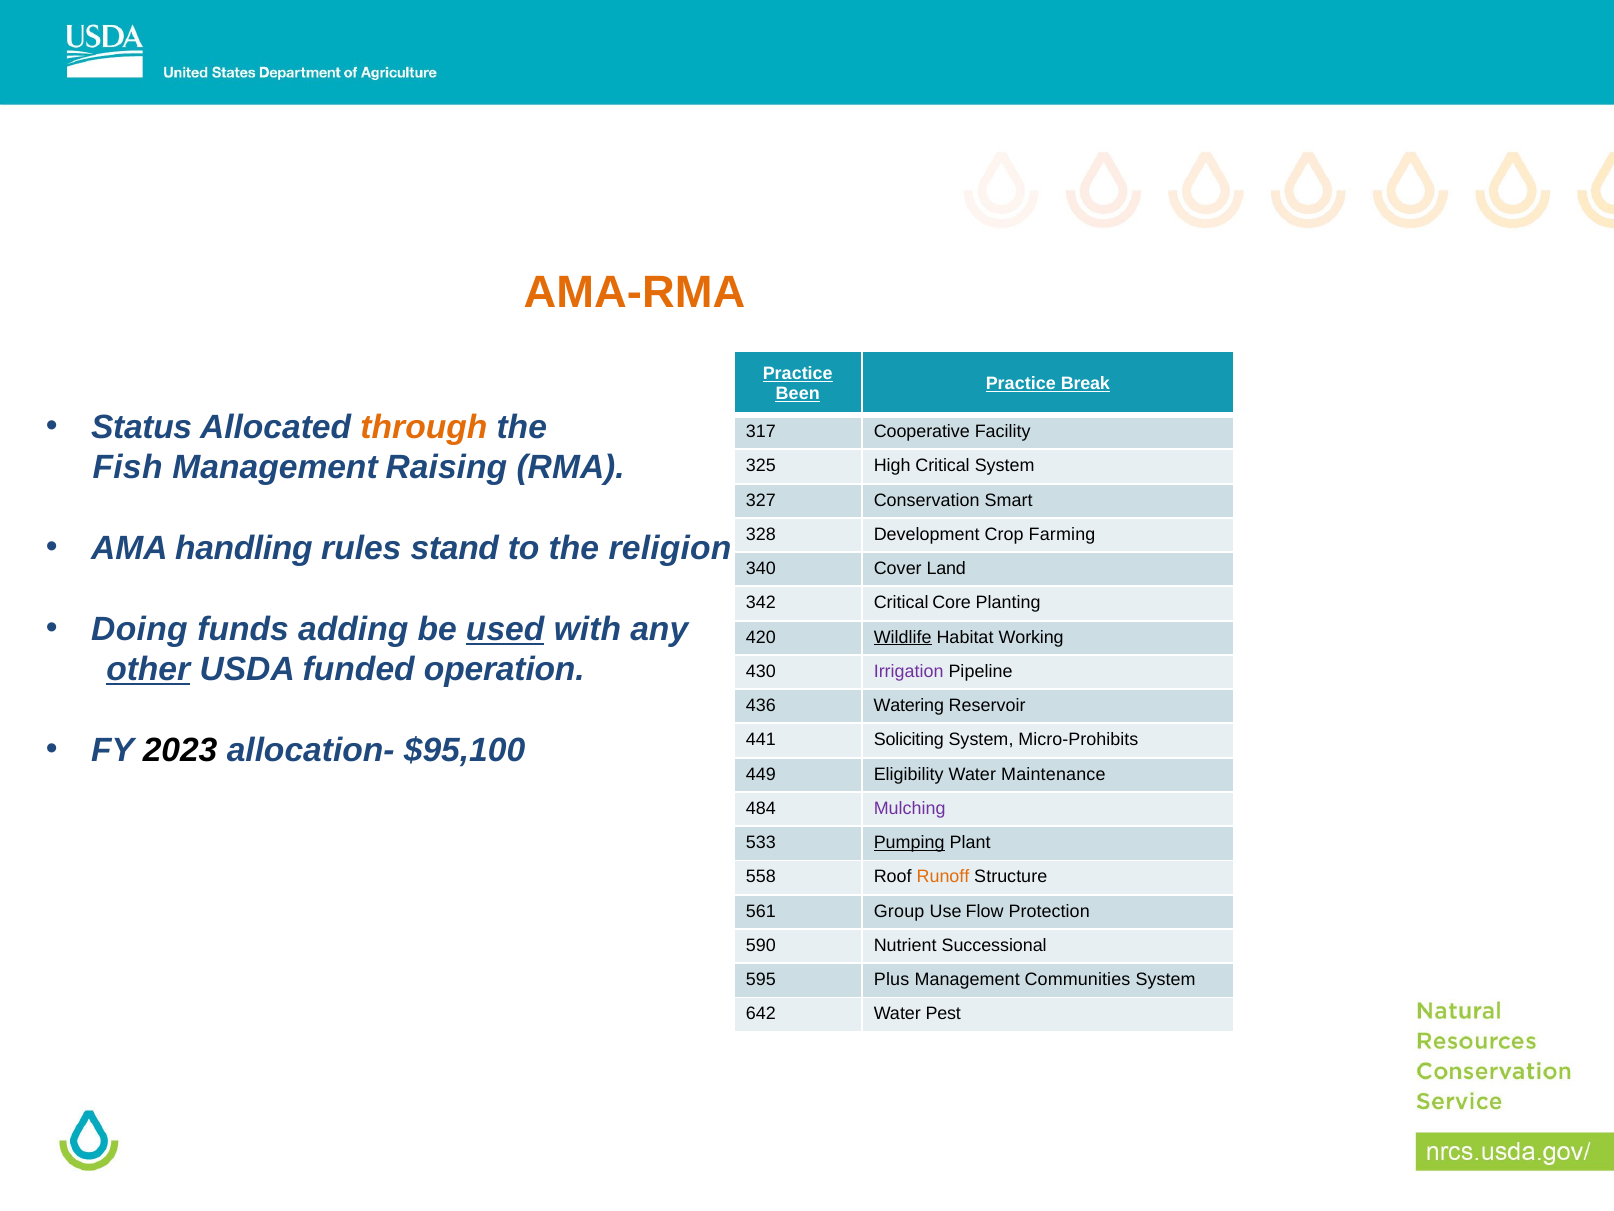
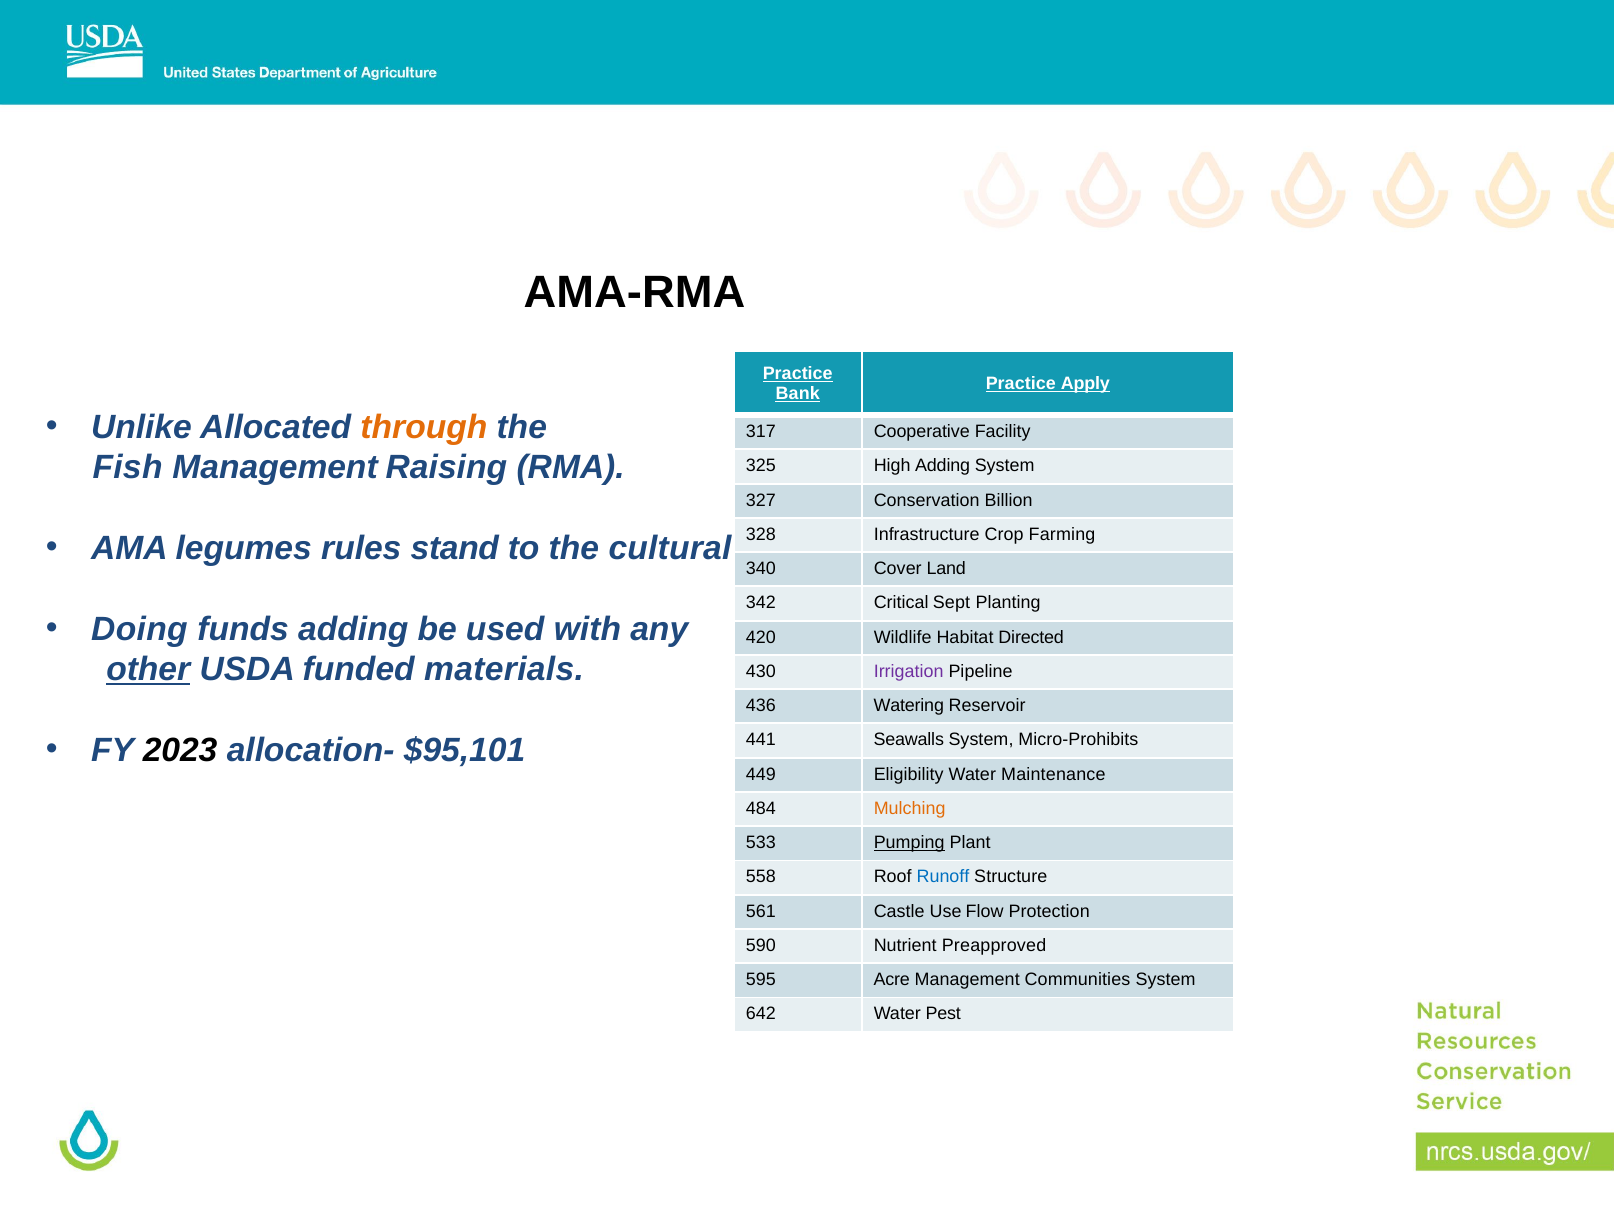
AMA-RMA colour: orange -> black (634, 292)
Break: Break -> Apply (1085, 383)
Been: Been -> Bank (798, 394)
Status: Status -> Unlike (141, 427)
High Critical: Critical -> Adding (943, 466)
Smart: Smart -> Billion (1009, 500)
Development: Development -> Infrastructure (927, 534)
handling: handling -> legumes (244, 548)
religion: religion -> cultural (670, 548)
Core: Core -> Sept (951, 603)
used underline: present -> none (505, 629)
Wildlife underline: present -> none (903, 637)
Working: Working -> Directed (1031, 637)
operation: operation -> materials (504, 669)
Soliciting: Soliciting -> Seawalls (909, 740)
$95,100: $95,100 -> $95,101 (465, 750)
Mulching colour: purple -> orange (910, 808)
Runoff colour: orange -> blue (943, 877)
Group: Group -> Castle (899, 911)
Successional: Successional -> Preapproved (994, 945)
Plus: Plus -> Acre (892, 979)
